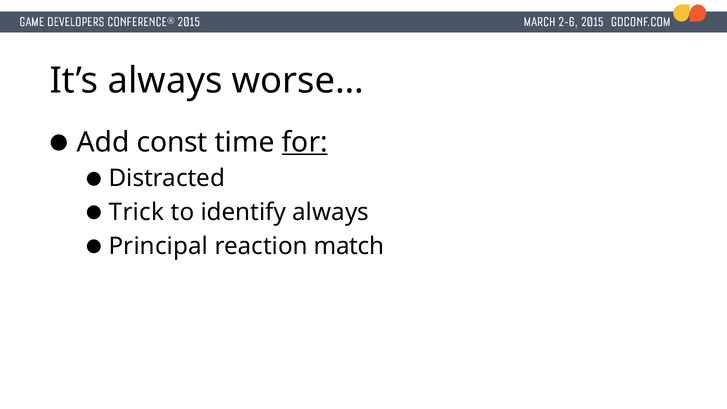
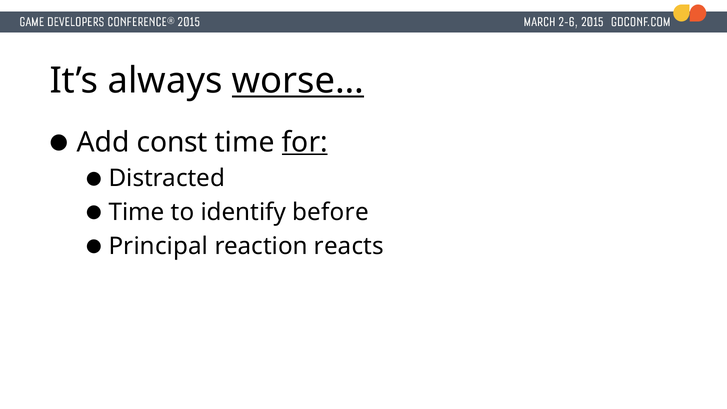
worse… underline: none -> present (298, 81)
Trick: Trick -> Time (137, 212)
identify always: always -> before (331, 212)
match: match -> reacts (349, 246)
